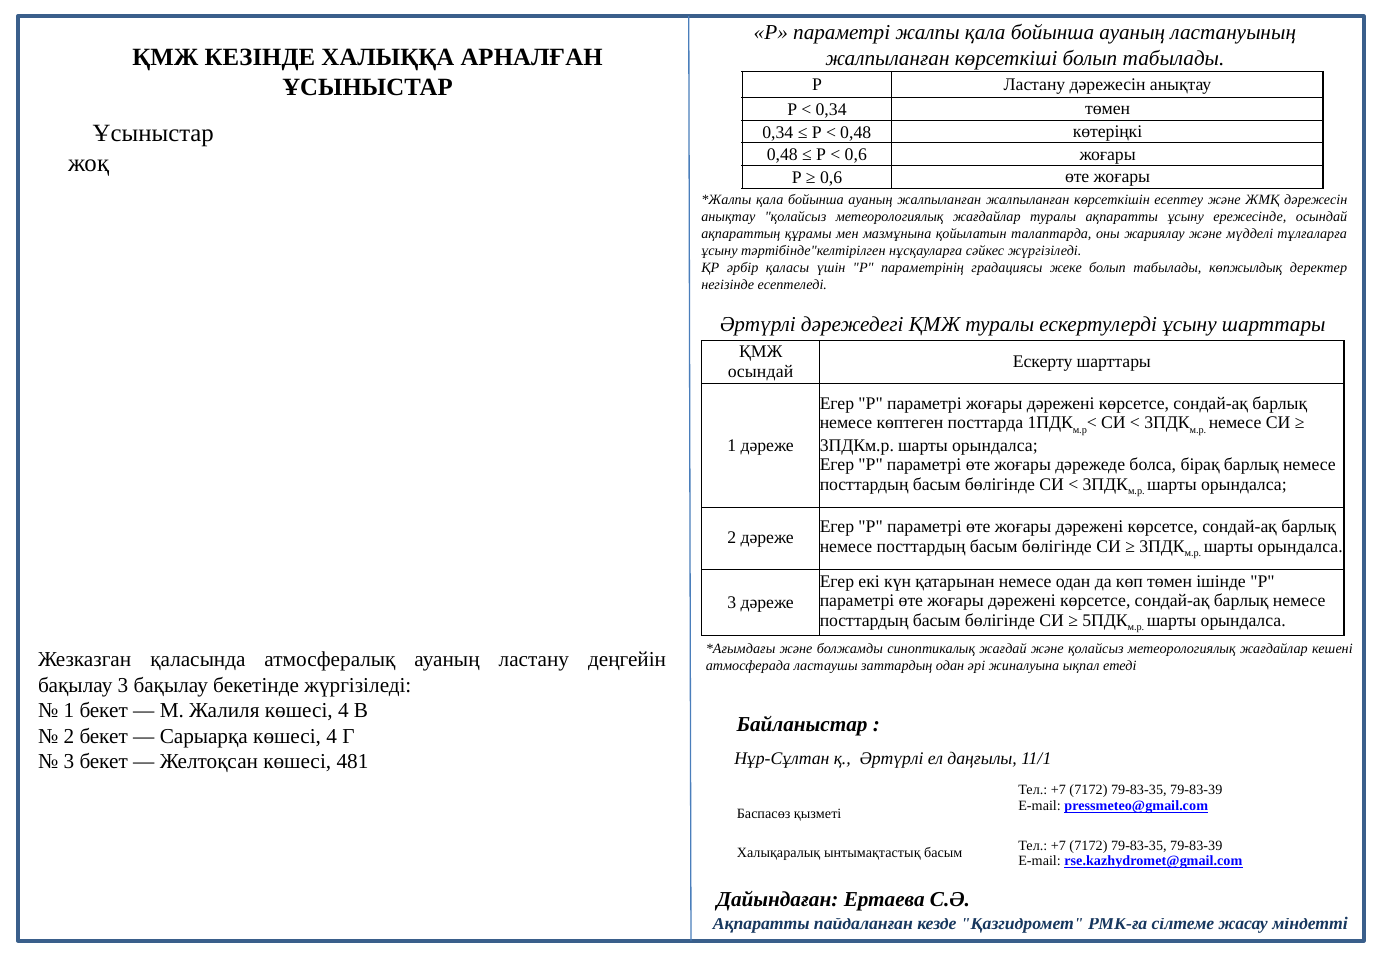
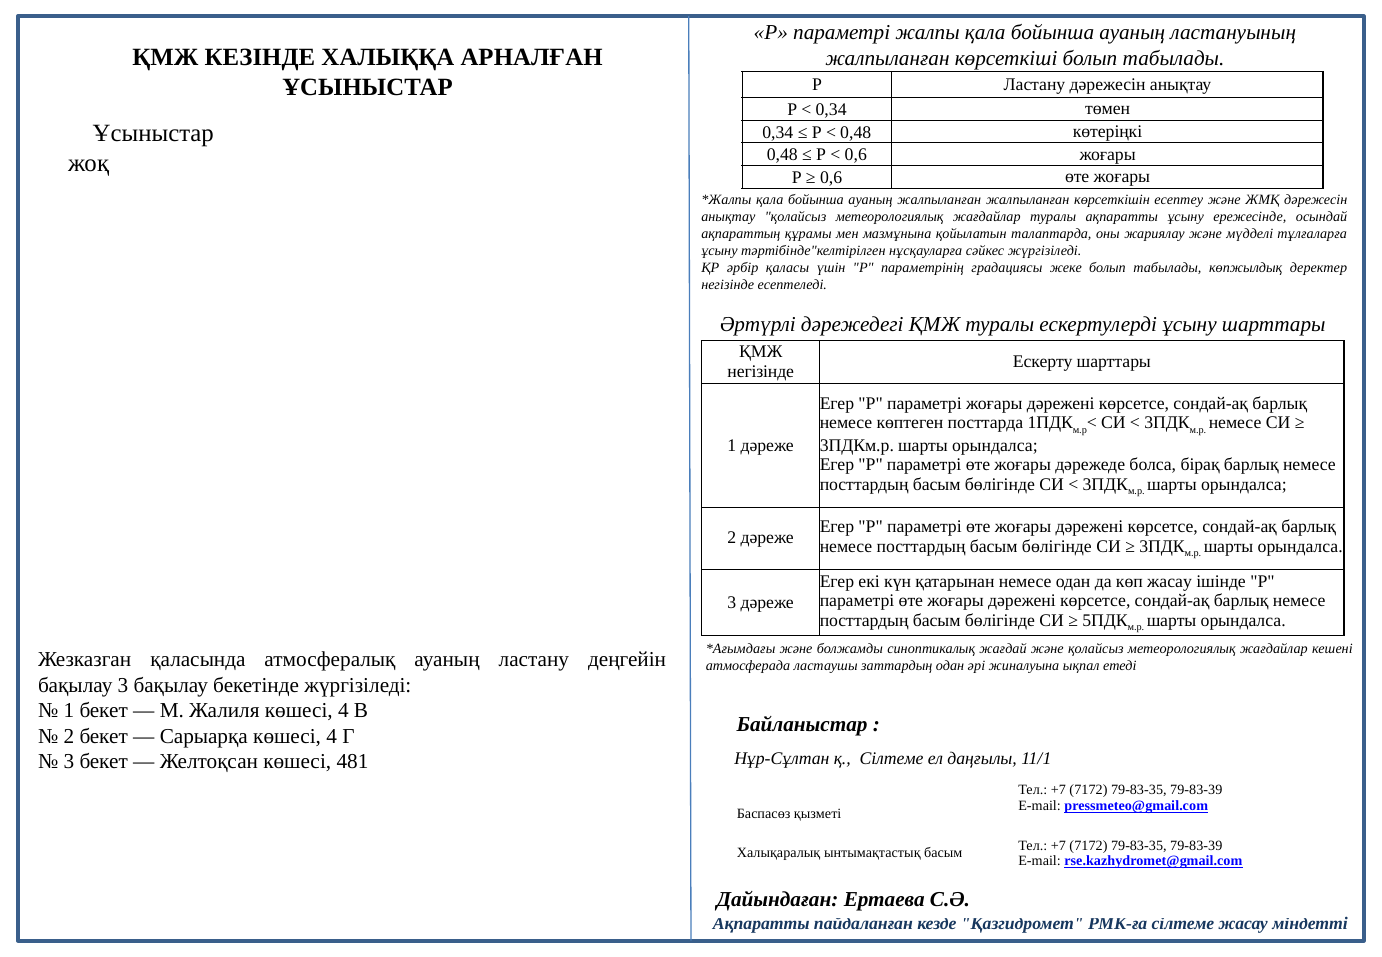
осындай: осындай -> негізінде (761, 372)
көп төмен: төмен -> жасау (1170, 581)
қ Әртүрлі: Әртүрлі -> Сілтеме (892, 758)
